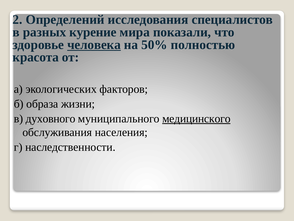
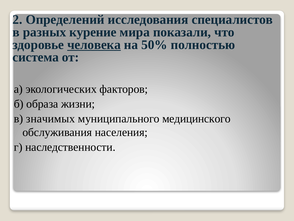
красота: красота -> система (36, 57)
духовного: духовного -> значимых (50, 118)
медицинского underline: present -> none (196, 118)
